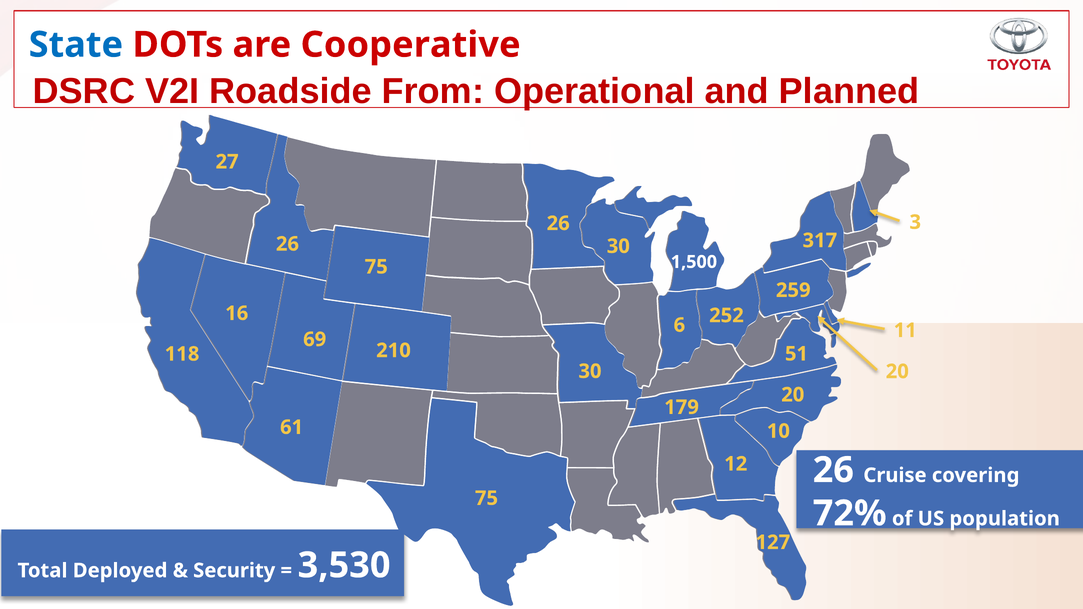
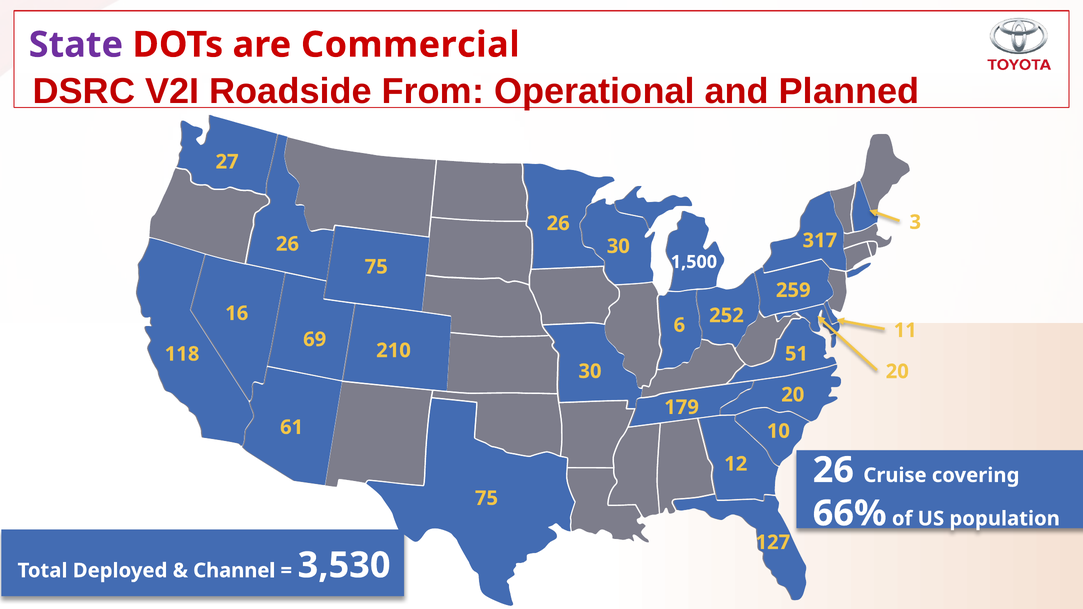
State colour: blue -> purple (76, 45)
Cooperative: Cooperative -> Commercial (410, 45)
72%: 72% -> 66% (850, 514)
Security: Security -> Channel (234, 571)
